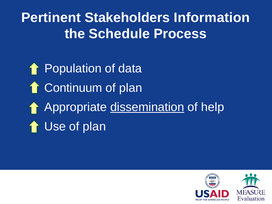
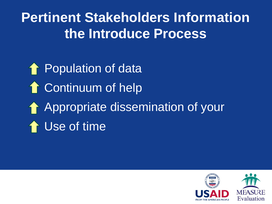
Schedule: Schedule -> Introduce (119, 34)
plan: plan -> help (131, 88)
dissemination underline: present -> none (147, 107)
help: help -> your (213, 107)
Use of plan: plan -> time (94, 127)
